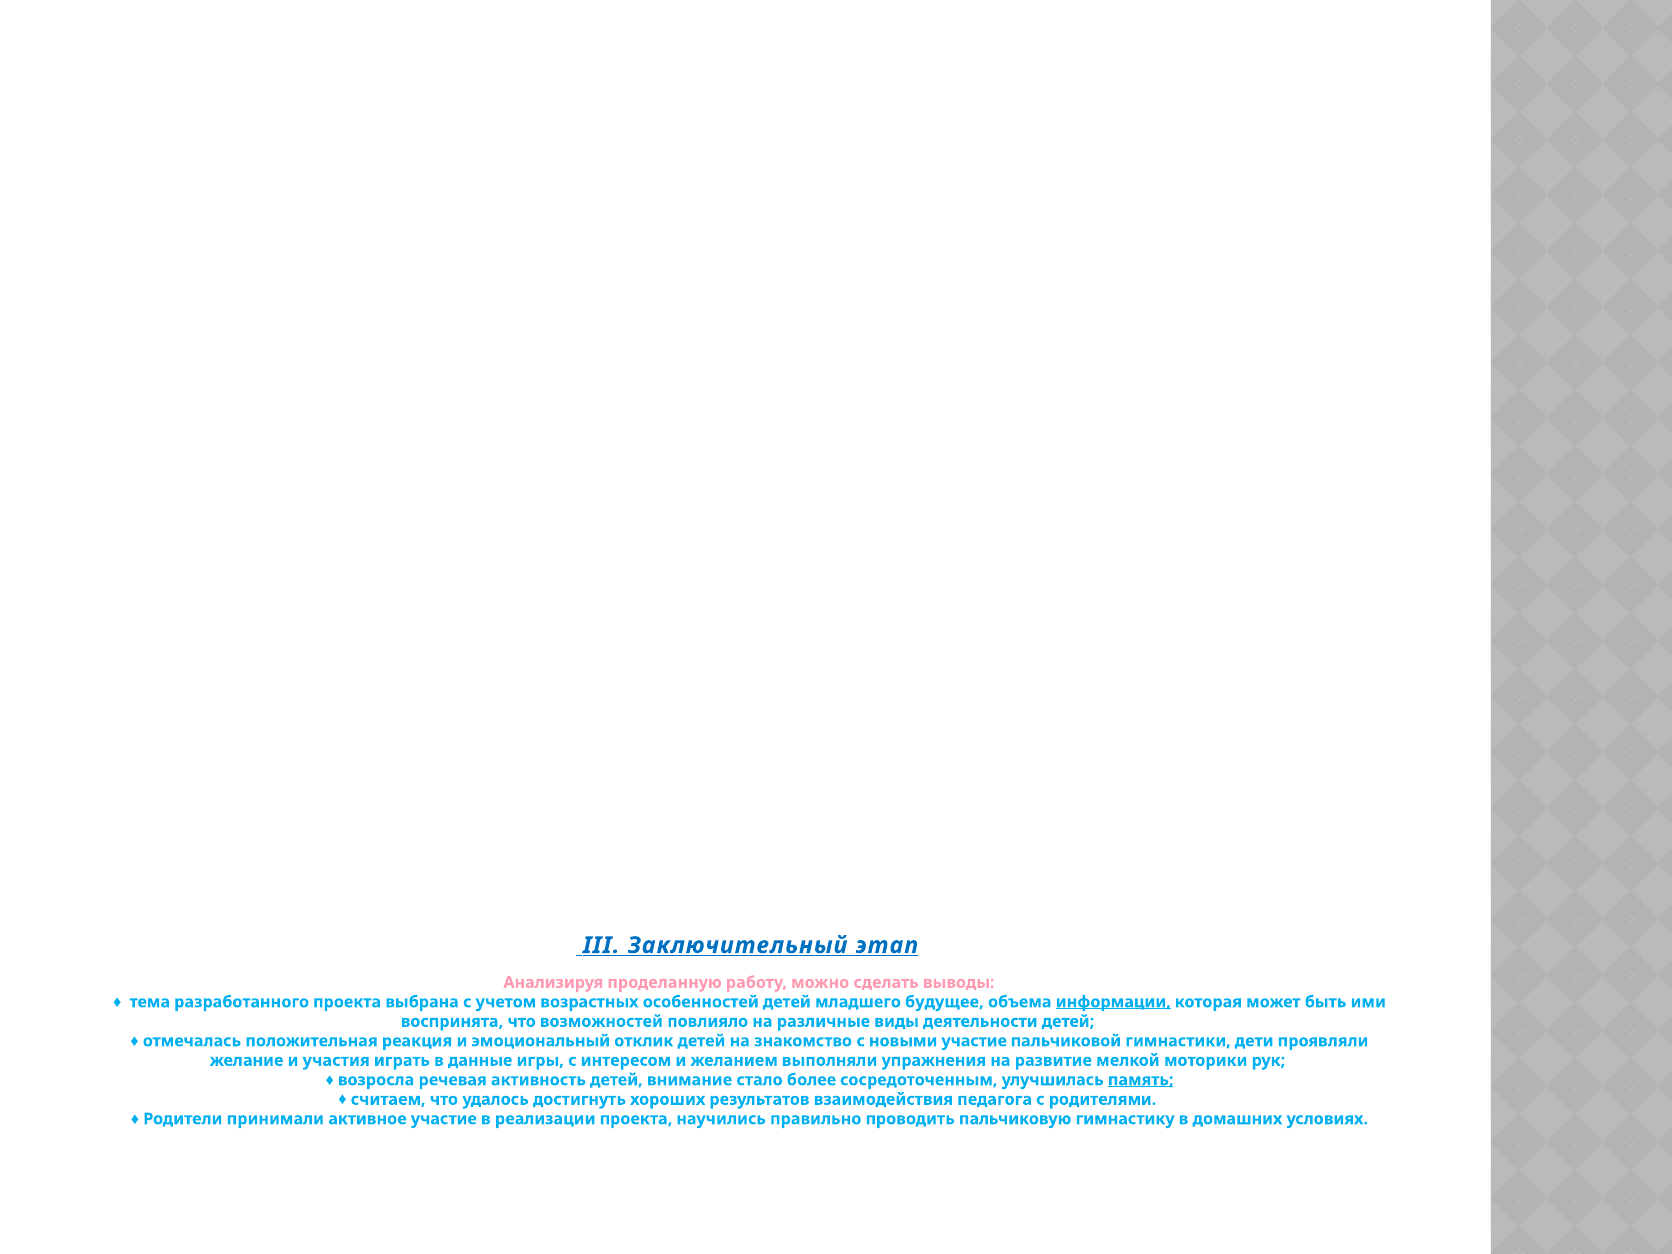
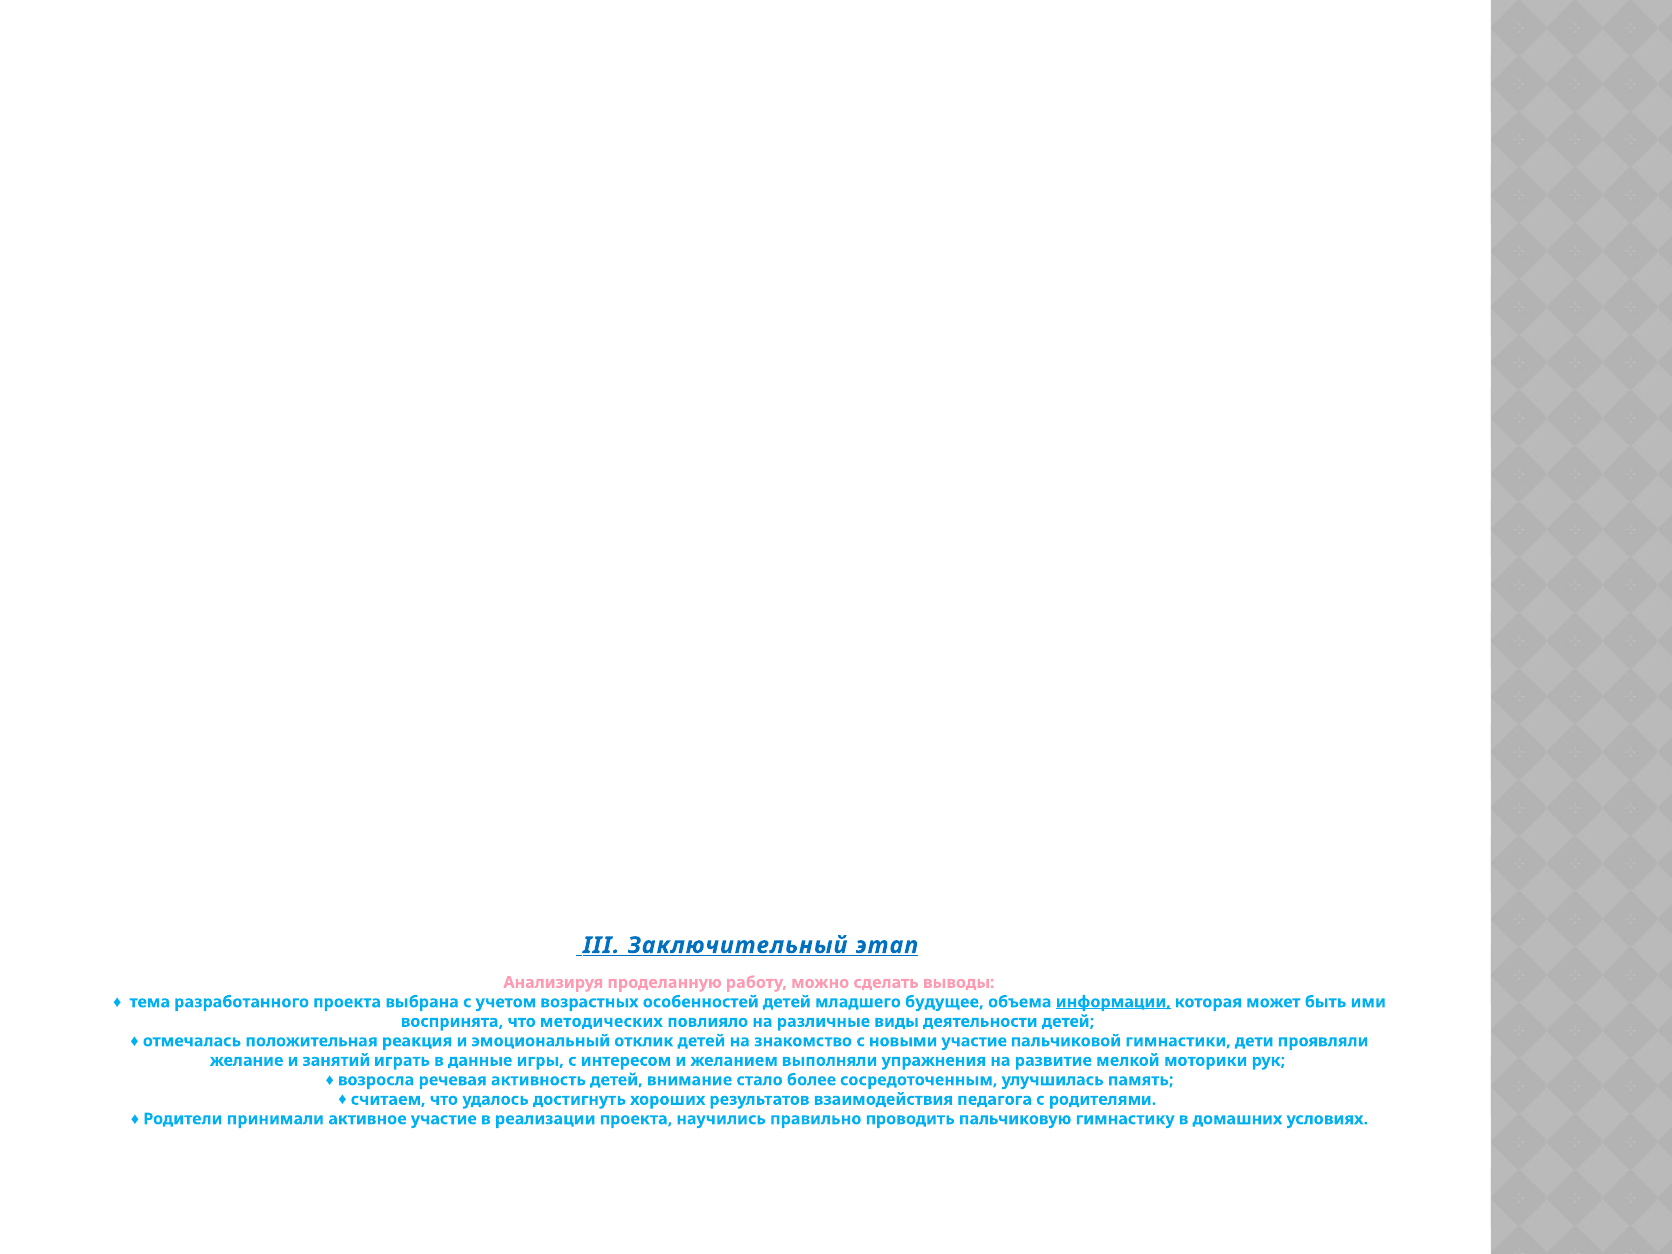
возможностей: возможностей -> методических (601, 1021)
участия: участия -> занятий (336, 1060)
память underline: present -> none (1141, 1080)
